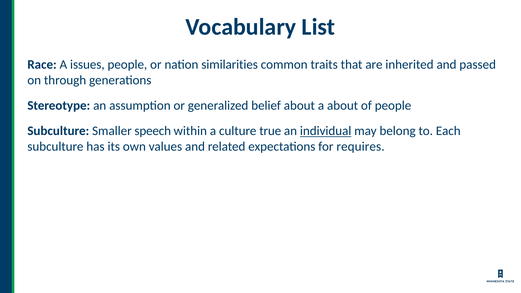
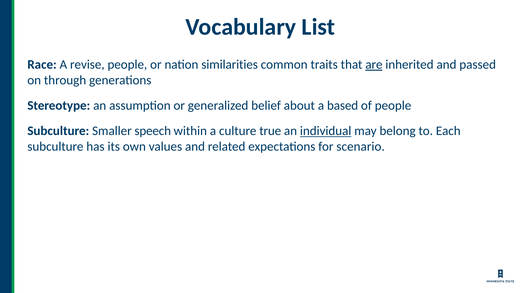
issues: issues -> revise (87, 65)
are underline: none -> present (374, 65)
a about: about -> based (343, 106)
requires: requires -> scenario (361, 147)
